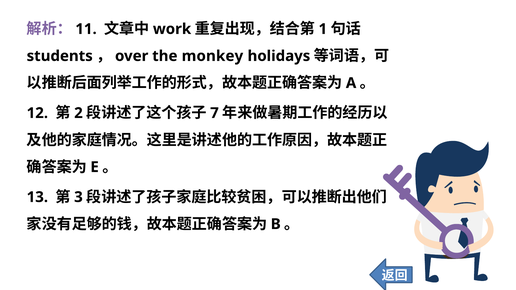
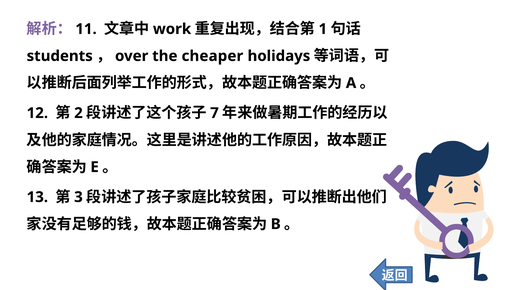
monkey: monkey -> cheaper (212, 56)
